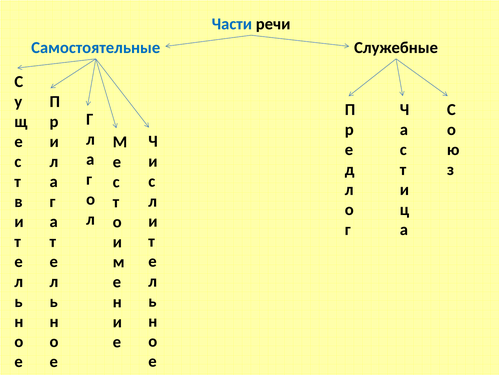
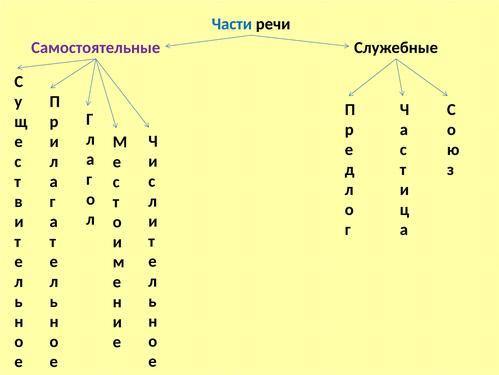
Самостоятельные colour: blue -> purple (96, 47)
